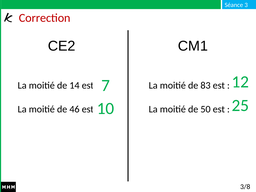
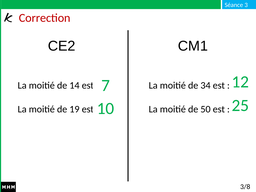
83: 83 -> 34 (206, 85)
46: 46 -> 19 (74, 109)
